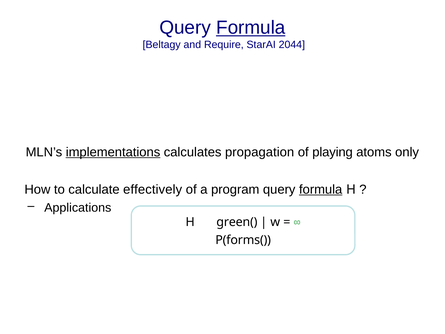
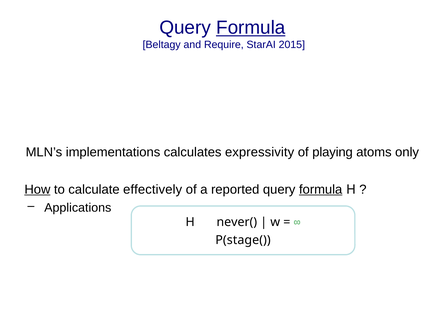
2044: 2044 -> 2015 (292, 45)
implementations underline: present -> none (113, 152)
propagation: propagation -> expressivity (260, 152)
How underline: none -> present (37, 189)
program: program -> reported (235, 189)
green(: green( -> never( (237, 222)
P(forms(: P(forms( -> P(stage( (243, 240)
